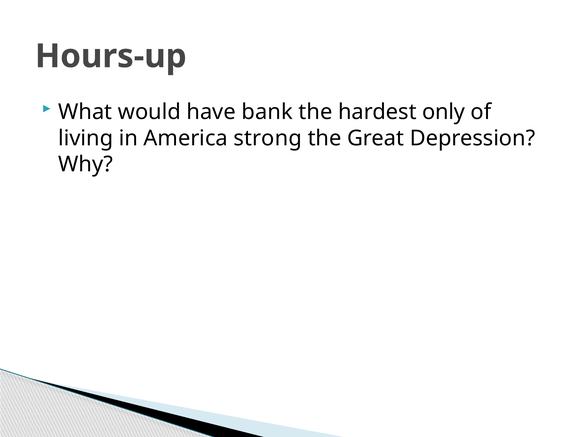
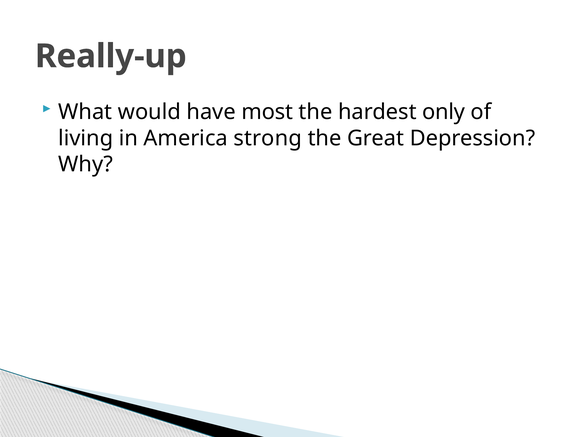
Hours-up: Hours-up -> Really-up (111, 56)
bank: bank -> most (267, 112)
